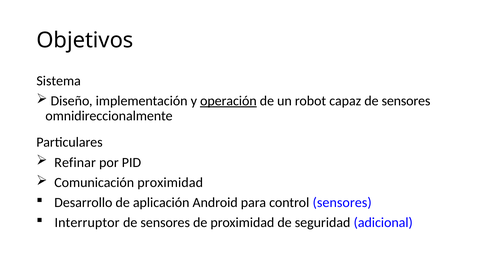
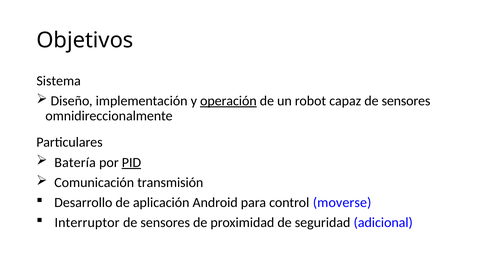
Refinar: Refinar -> Batería (75, 162)
PID underline: none -> present (131, 162)
Comunicación proximidad: proximidad -> transmisión (170, 182)
control sensores: sensores -> moverse (342, 202)
